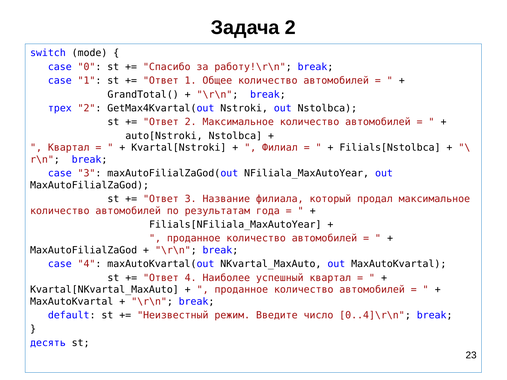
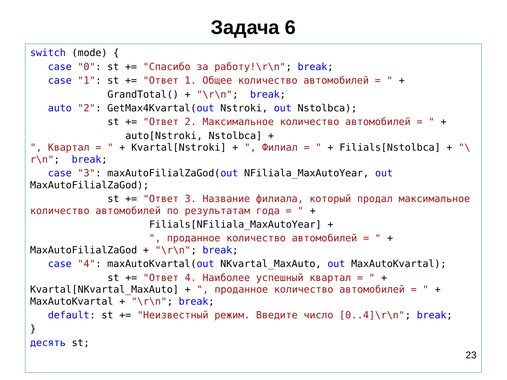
Задача 2: 2 -> 6 (290, 28)
трех: трех -> auto (60, 108)
